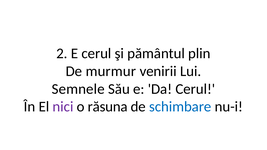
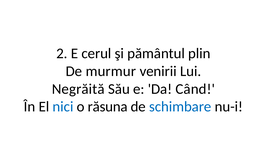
Semnele: Semnele -> Negrăită (78, 89)
Da Cerul: Cerul -> Când (195, 89)
nici colour: purple -> blue (63, 107)
